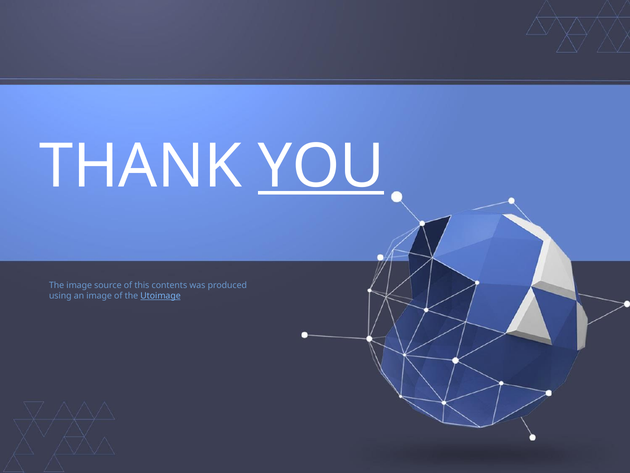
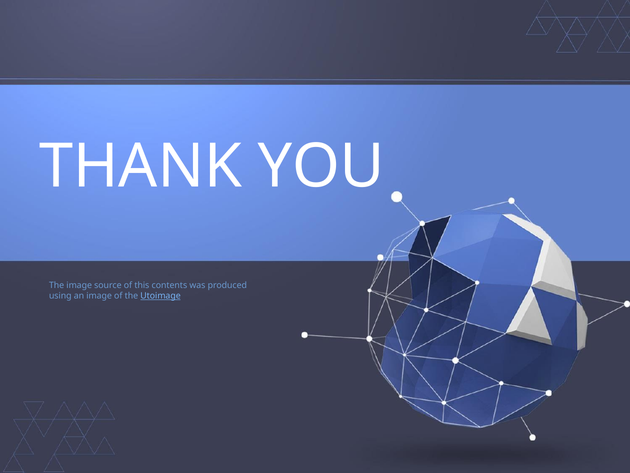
YOU underline: present -> none (321, 166)
